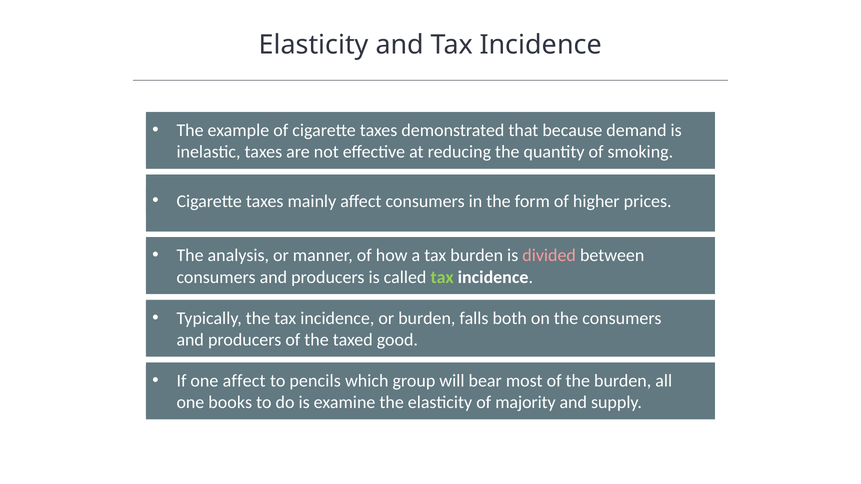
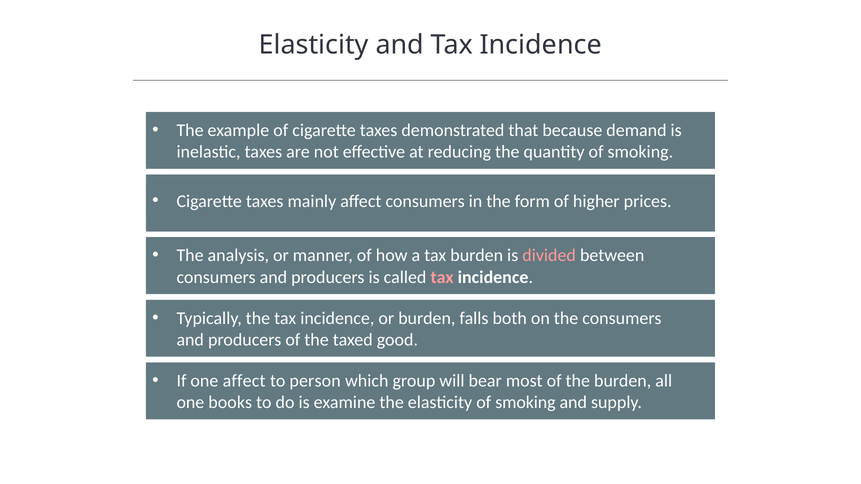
tax colour: light green -> pink (442, 277)
pencils: pencils -> person (315, 381)
elasticity of majority: majority -> smoking (525, 403)
